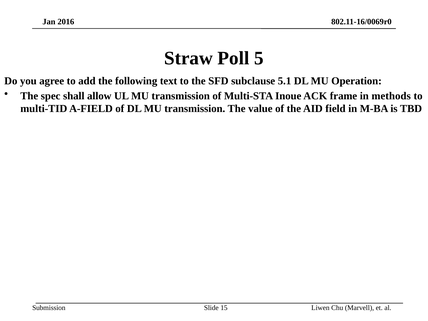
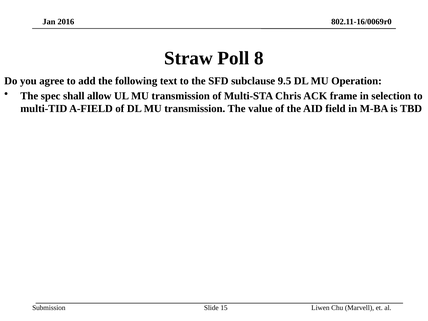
5: 5 -> 8 (259, 58)
5.1: 5.1 -> 9.5 (285, 81)
Inoue: Inoue -> Chris (288, 96)
methods: methods -> selection (391, 96)
